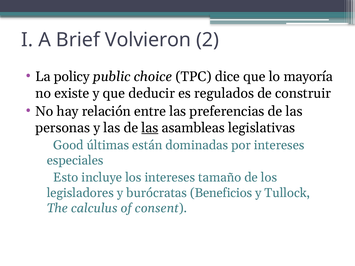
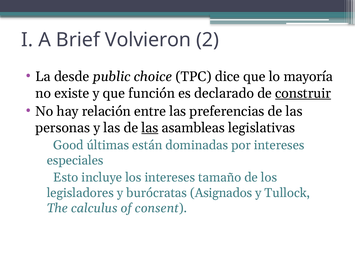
policy: policy -> desde (72, 77)
deducir: deducir -> función (152, 93)
regulados: regulados -> declarado (224, 93)
construir underline: none -> present (303, 93)
Beneficios: Beneficios -> Asignados (221, 193)
